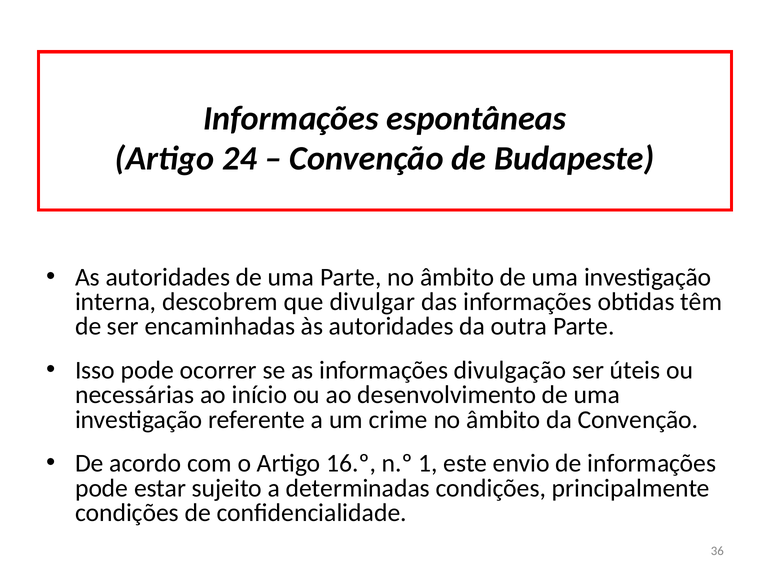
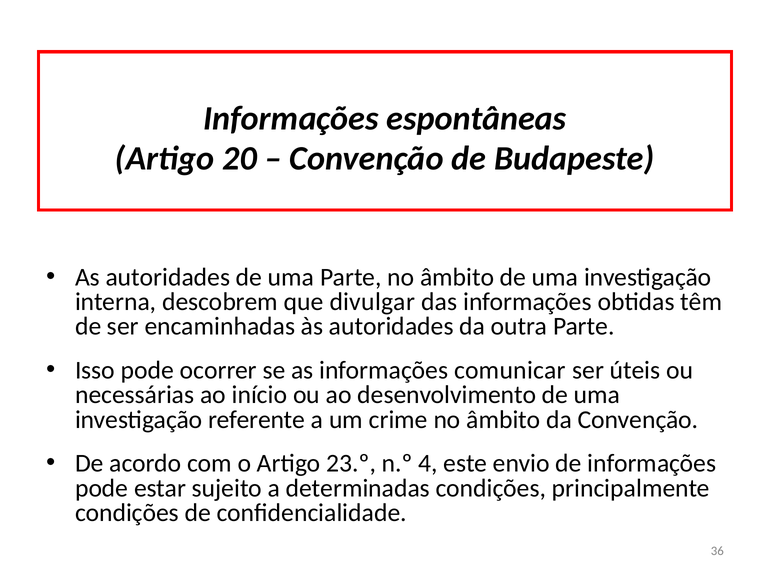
24: 24 -> 20 (240, 158)
divulgação: divulgação -> comunicar (510, 371)
16.º: 16.º -> 23.º (351, 464)
1: 1 -> 4 (428, 464)
